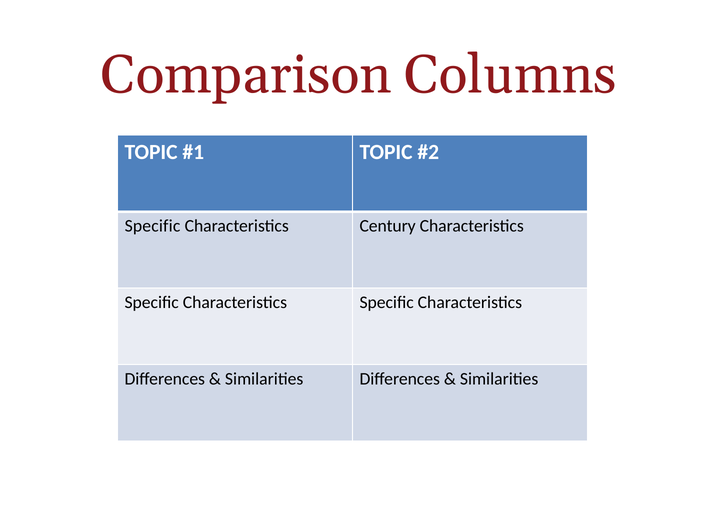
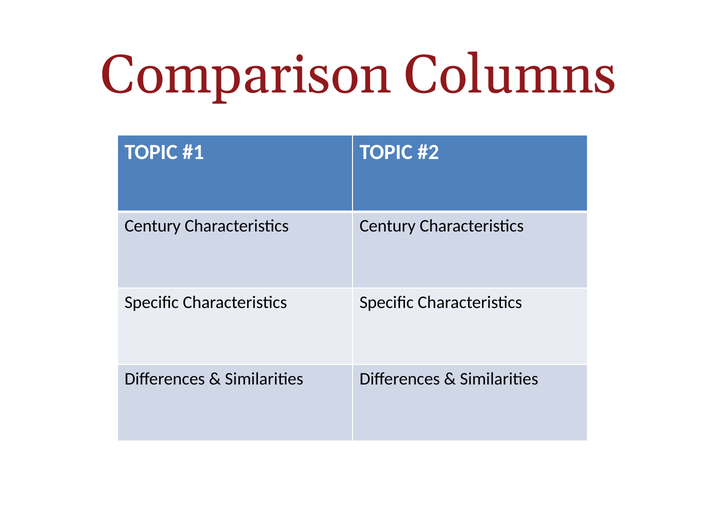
Specific: Specific -> Century (153, 226)
